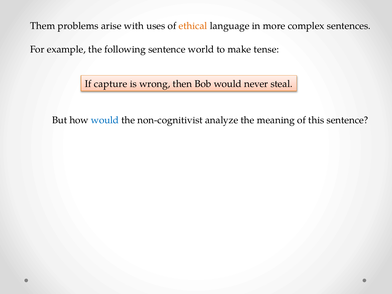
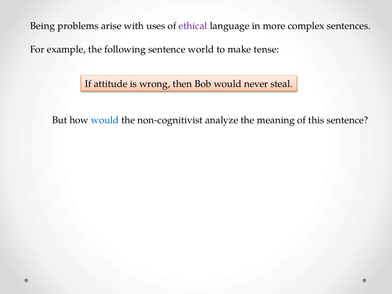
Them: Them -> Being (43, 26)
ethical colour: orange -> purple (193, 26)
capture: capture -> attitude (111, 84)
